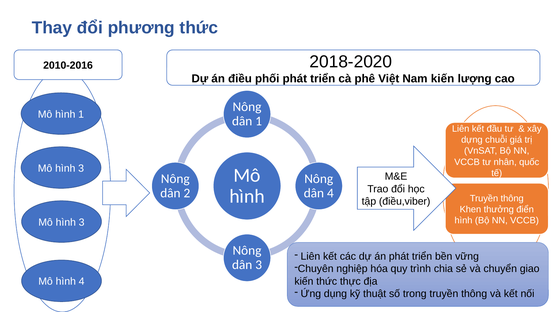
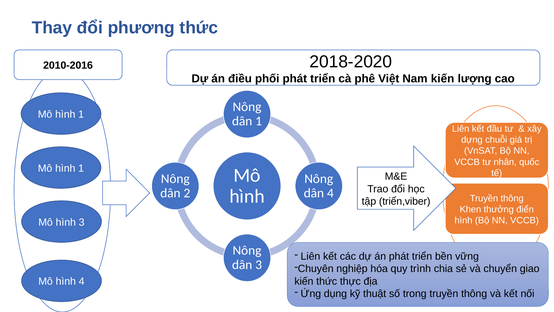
3: 3 -> 1 (81, 168)
điều,viber: điều,viber -> triển,viber (405, 201)
